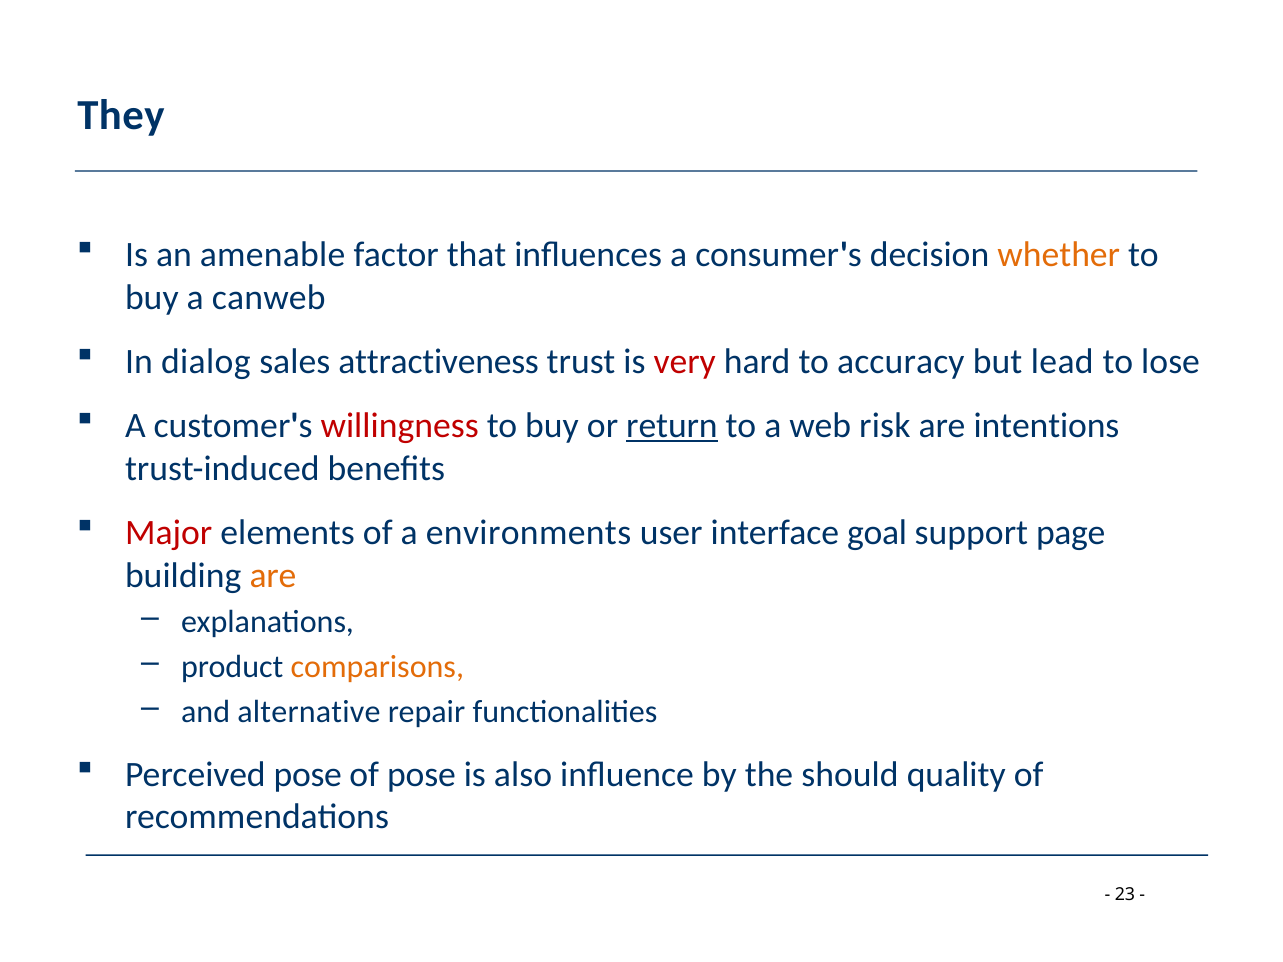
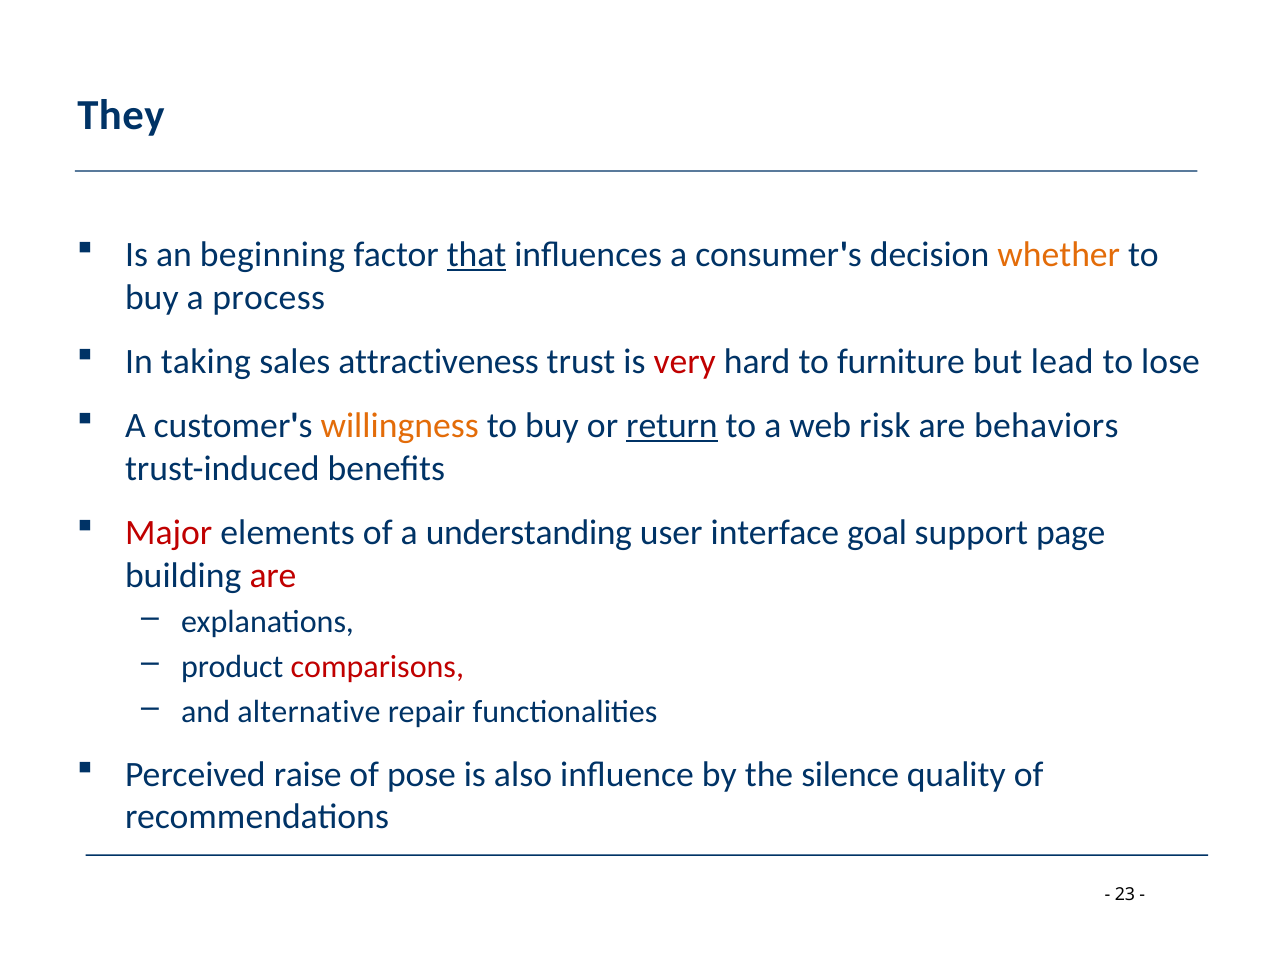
amenable: amenable -> beginning (273, 255)
that underline: none -> present (477, 255)
canweb: canweb -> process (269, 298)
dialog: dialog -> taking (206, 362)
accuracy: accuracy -> furniture (901, 362)
willingness colour: red -> orange (400, 426)
intentions: intentions -> behaviors (1046, 426)
environments: environments -> understanding (529, 533)
are colour: orange -> red (273, 576)
comparisons colour: orange -> red (377, 667)
Perceived pose: pose -> raise (308, 774)
should: should -> silence (850, 774)
